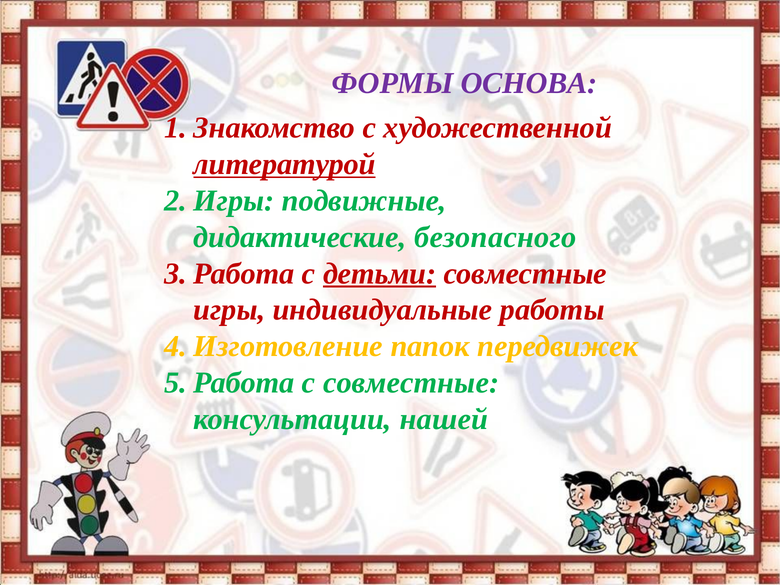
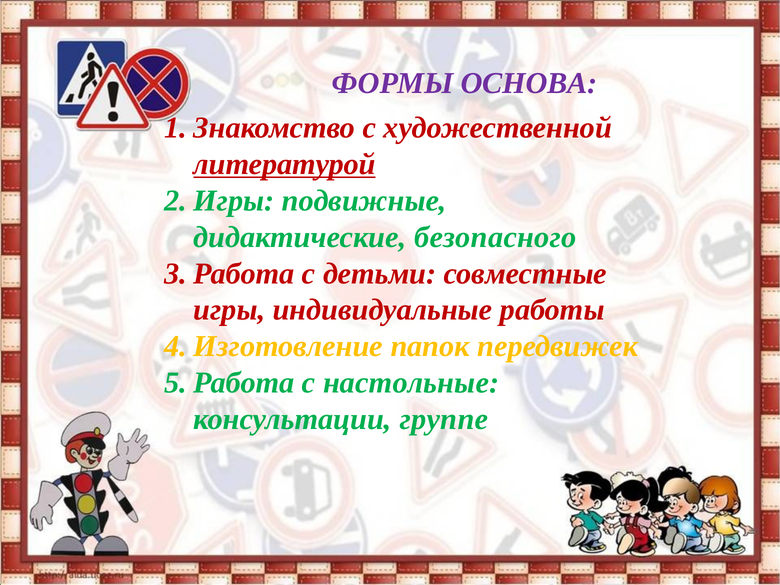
детьми underline: present -> none (380, 274)
с совместные: совместные -> настольные (411, 383)
нашей: нашей -> группе (444, 419)
